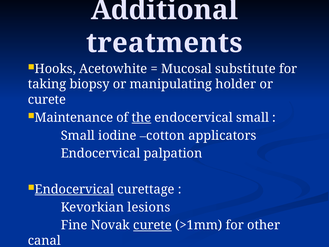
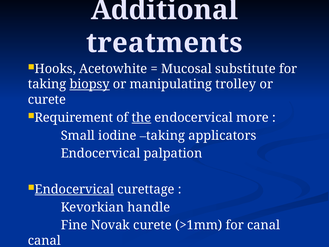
biopsy underline: none -> present (90, 84)
holder: holder -> trolley (236, 84)
Maintenance: Maintenance -> Requirement (74, 117)
endocervical small: small -> more (252, 117)
cotton: cotton -> taking (166, 135)
lesions: lesions -> handle (149, 207)
curete underline: present -> none (153, 225)
for other: other -> canal (264, 225)
